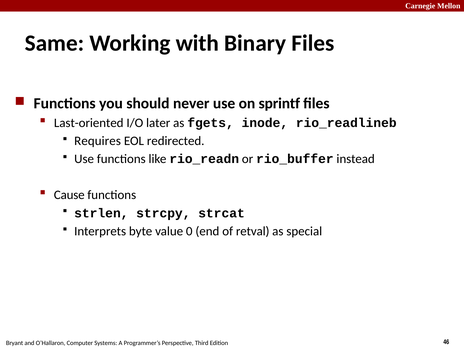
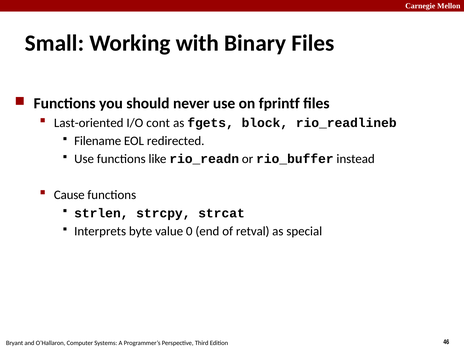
Same: Same -> Small (54, 43)
sprintf: sprintf -> fprintf (279, 103)
later: later -> cont (158, 123)
inode: inode -> block (265, 123)
Requires: Requires -> Filename (98, 141)
